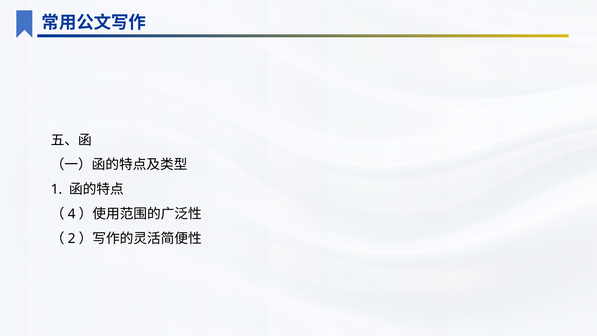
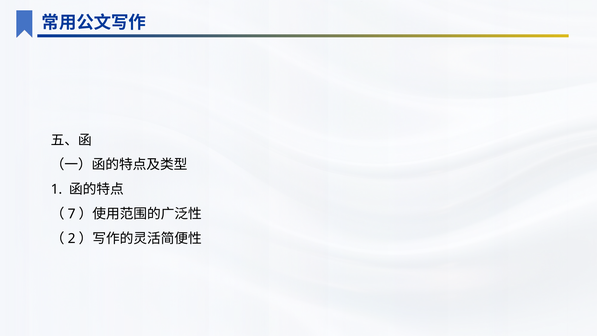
4: 4 -> 7 (72, 214)
